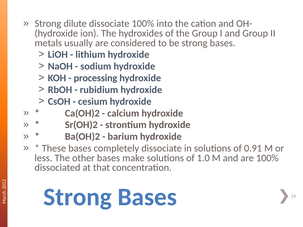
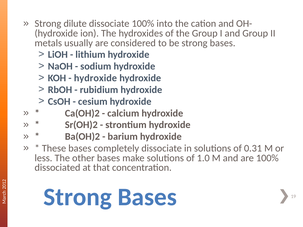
processing: processing -> hydroxide (95, 78)
0.91: 0.91 -> 0.31 (253, 148)
